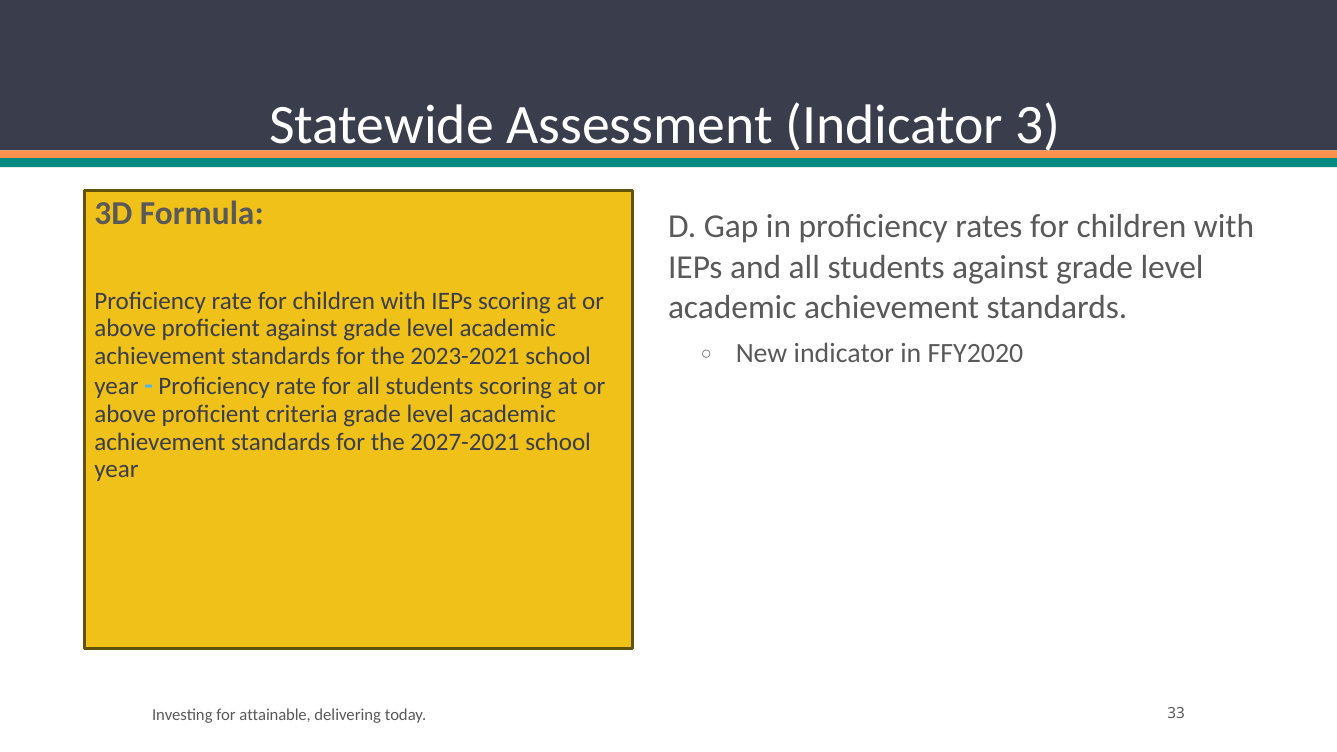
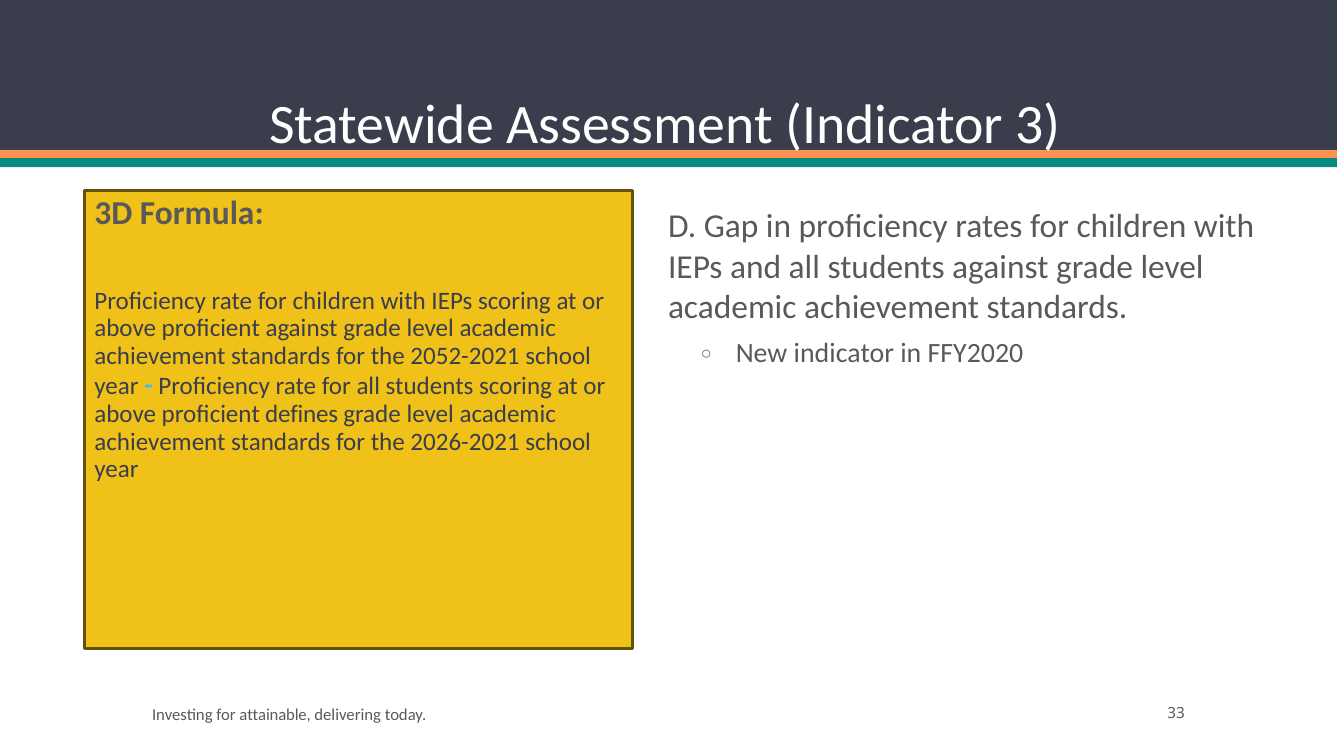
2023-2021: 2023-2021 -> 2052-2021 (465, 356)
criteria: criteria -> defines (302, 414)
2027-2021: 2027-2021 -> 2026-2021 (465, 442)
